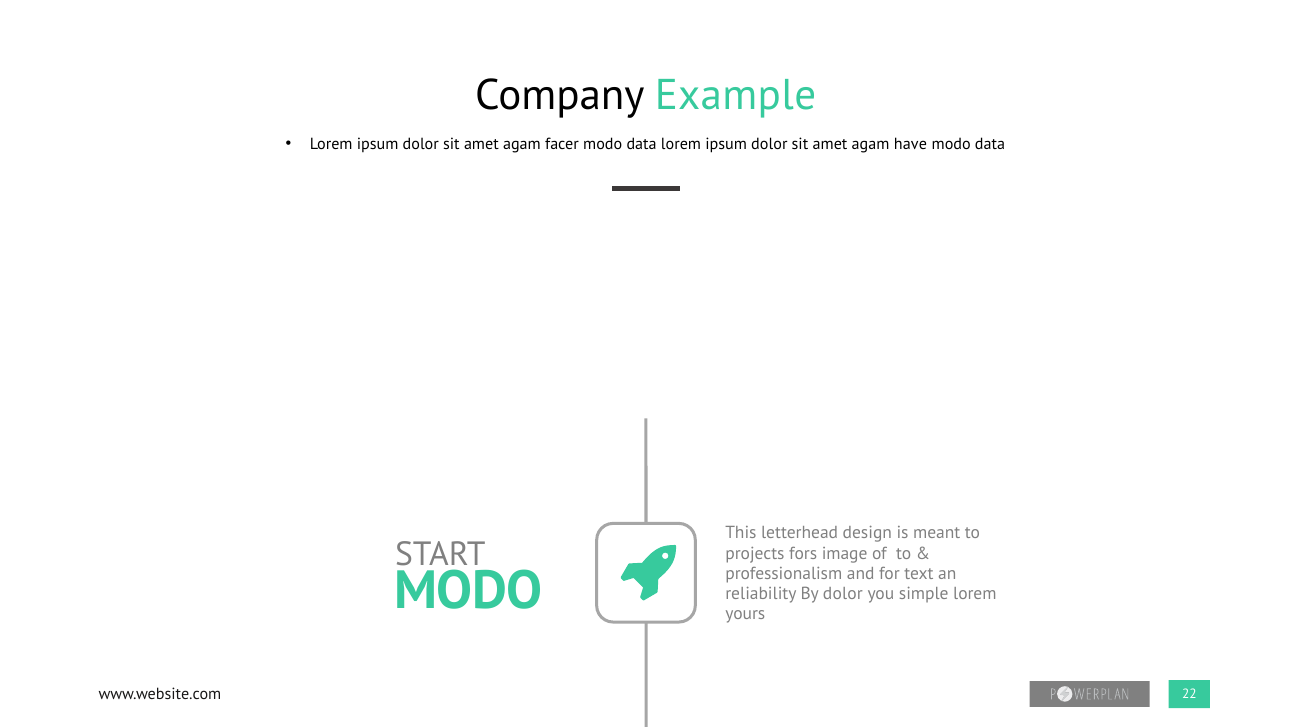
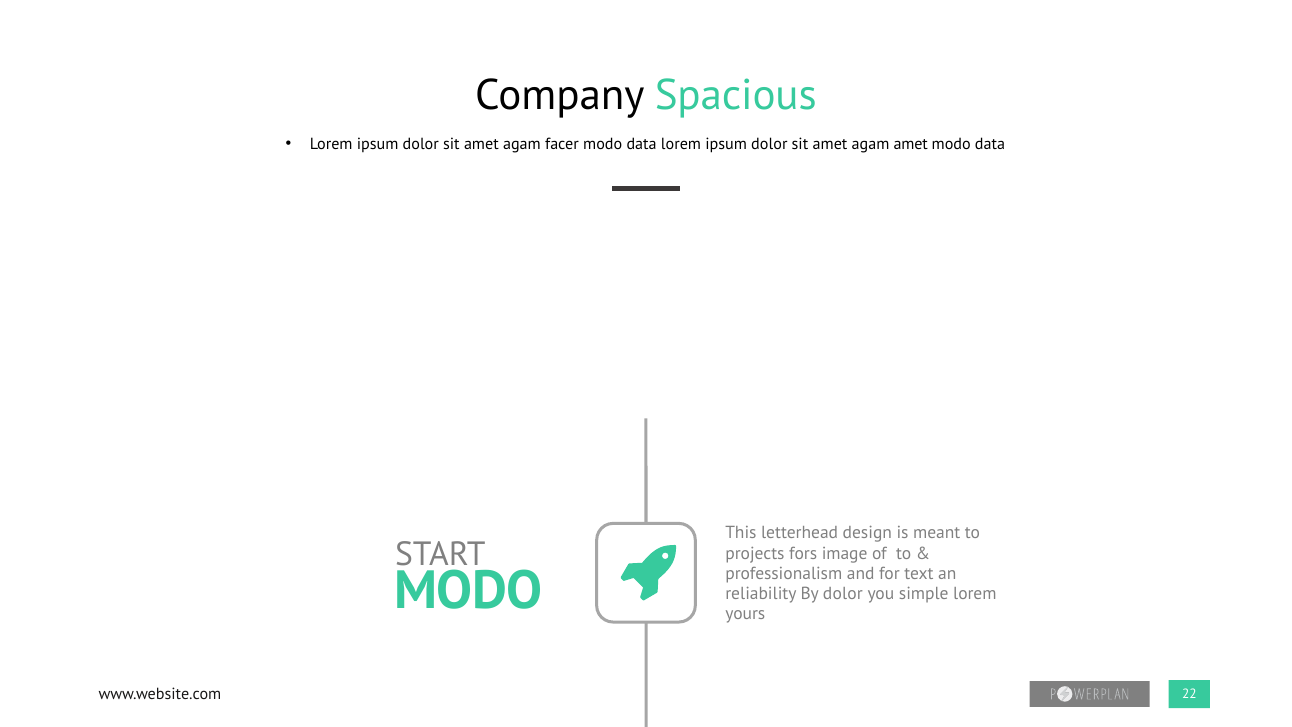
Example: Example -> Spacious (736, 95)
agam have: have -> amet (911, 144)
